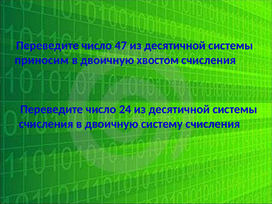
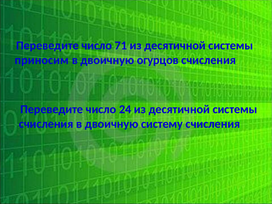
47: 47 -> 71 (121, 46)
хвостом: хвостом -> огурцов (158, 60)
